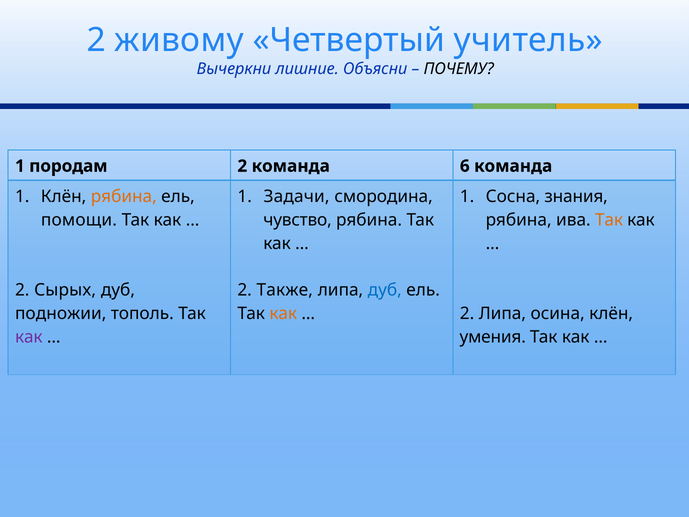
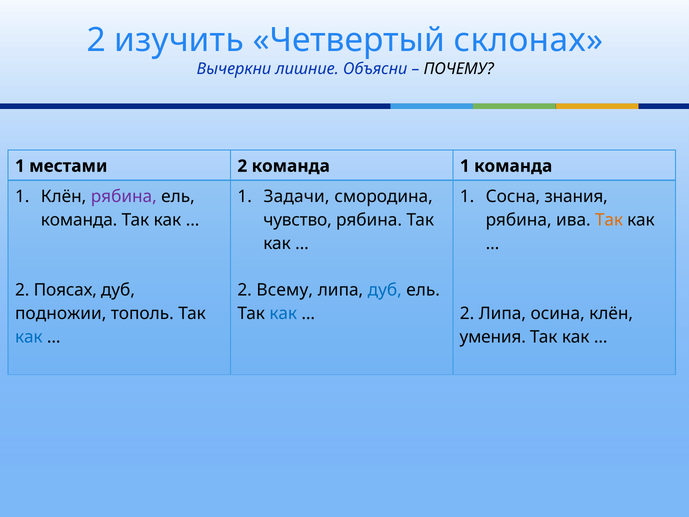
живому: живому -> изучить (179, 40)
учитель: учитель -> склонах (528, 40)
породам: породам -> местами (68, 166)
2 команда 6: 6 -> 1 (465, 166)
рябина colour: orange -> purple (124, 196)
помощи: помощи -> команда (79, 220)
Сырых: Сырых -> Поясах (65, 290)
Также: Также -> Всему (285, 290)
как colour: orange -> blue (283, 314)
как colour: purple -> blue (29, 337)
